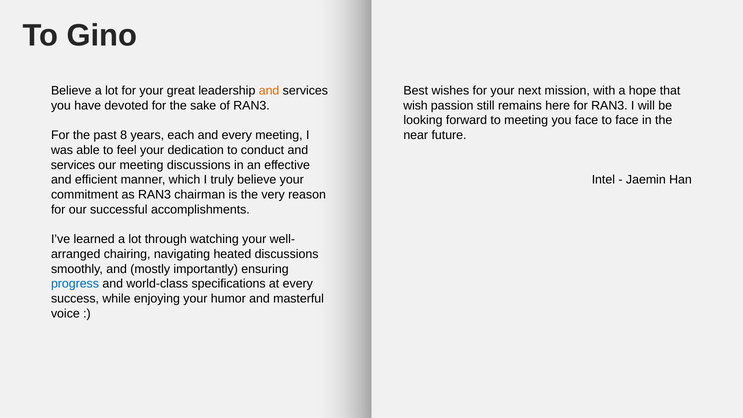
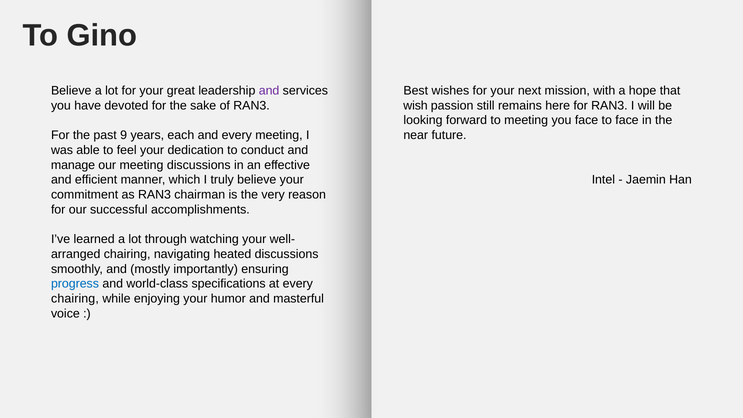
and colour: orange -> purple (269, 91)
8: 8 -> 9 (124, 135)
services: services -> manage (73, 165)
success: success -> chairing (75, 299)
